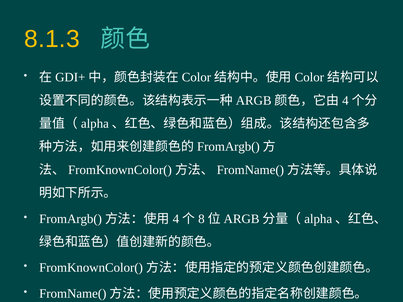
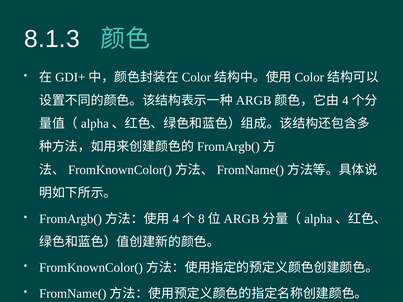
8.1.3 colour: yellow -> white (52, 39)
